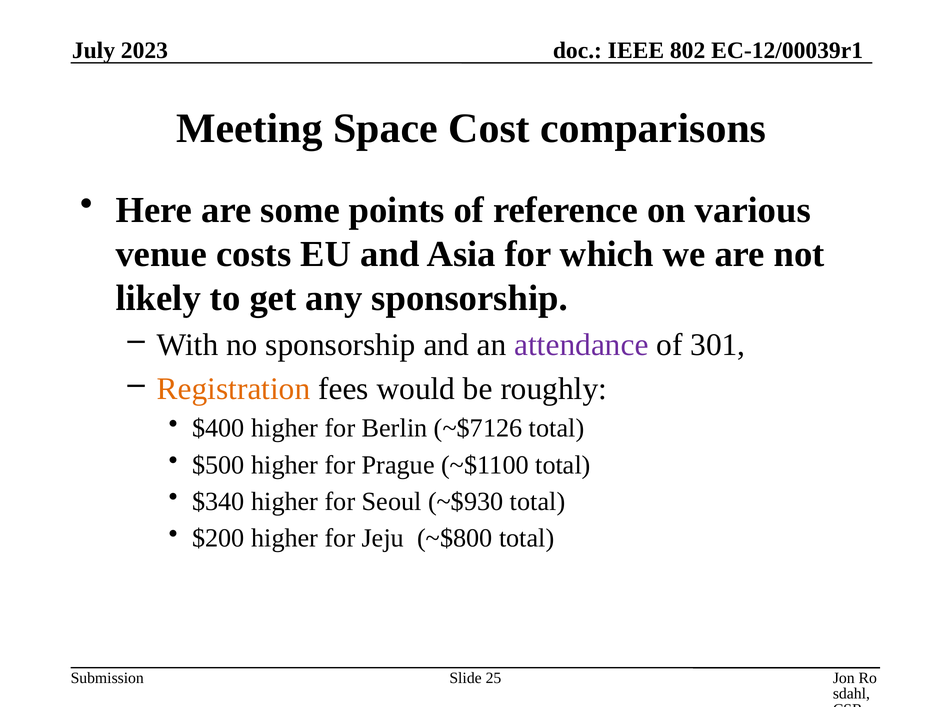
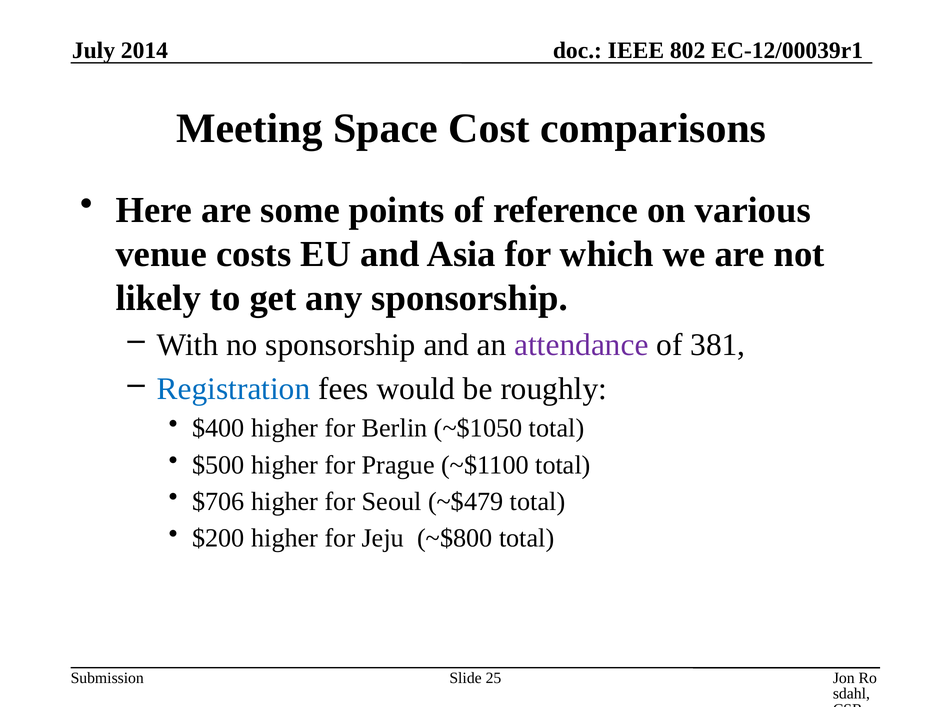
2023: 2023 -> 2014 (144, 50)
301: 301 -> 381 (718, 345)
Registration colour: orange -> blue (234, 389)
~$7126: ~$7126 -> ~$1050 (478, 428)
$340: $340 -> $706 (218, 502)
~$930: ~$930 -> ~$479 (466, 502)
